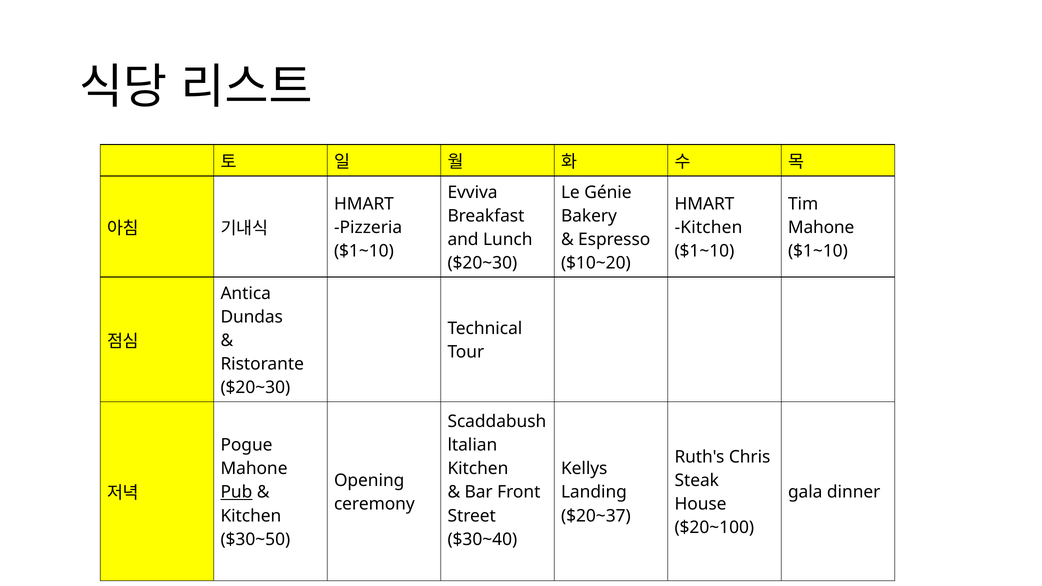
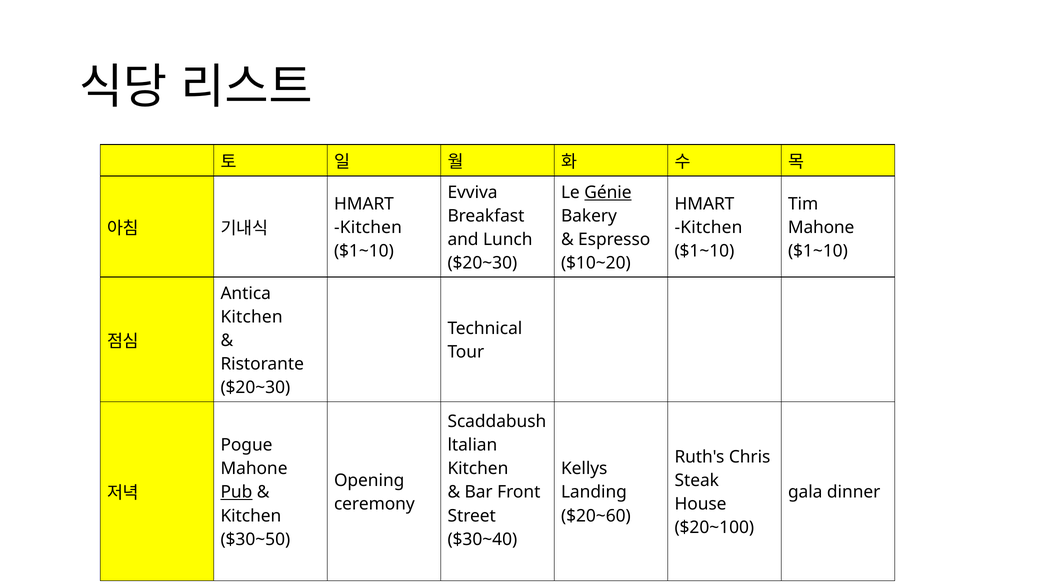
Génie underline: none -> present (608, 192)
Pizzeria: Pizzeria -> Kitchen (368, 228)
Dundas: Dundas -> Kitchen (252, 317)
$20~37: $20~37 -> $20~60 (596, 516)
